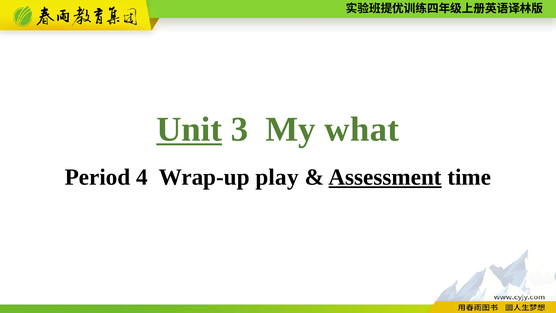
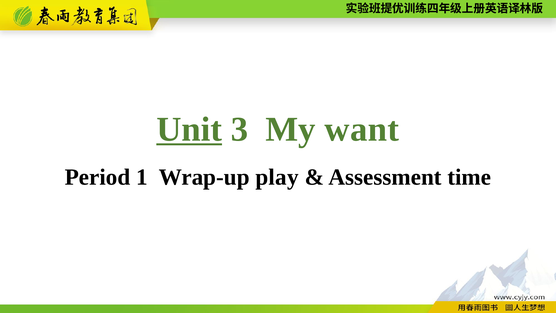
what: what -> want (362, 129)
4: 4 -> 1 (142, 177)
Assessment underline: present -> none (385, 177)
